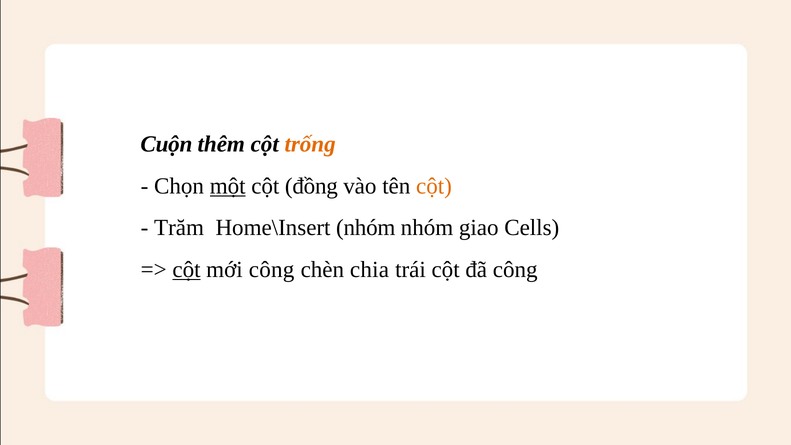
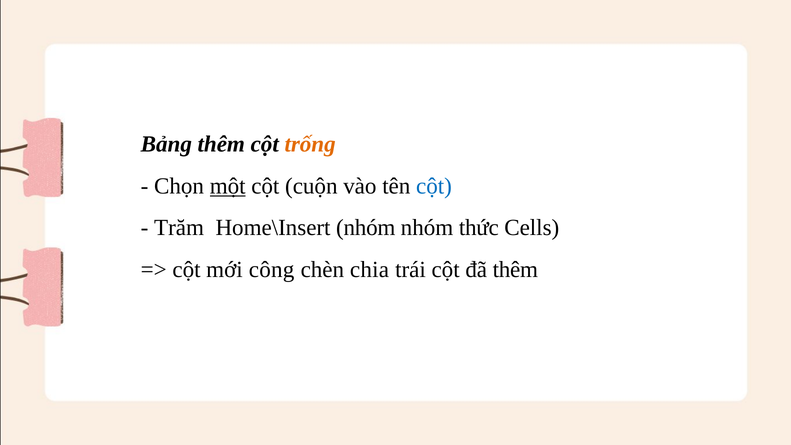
Cuộn: Cuộn -> Bảng (166, 144)
đồng: đồng -> cuộn (311, 186)
cột colour: orange -> blue (434, 186)
giao: giao -> thức (479, 228)
cột underline: present -> none (186, 270)
đã công: công -> thêm (515, 270)
